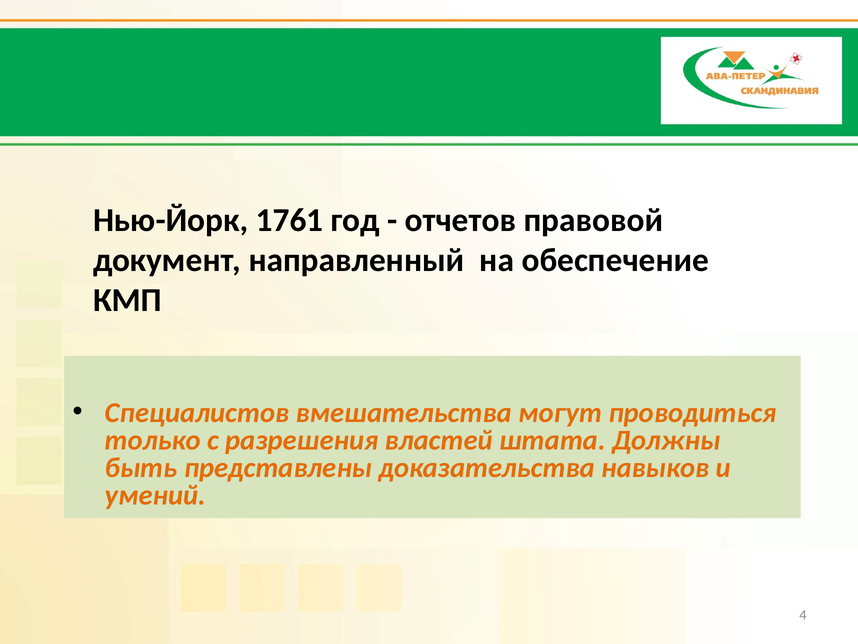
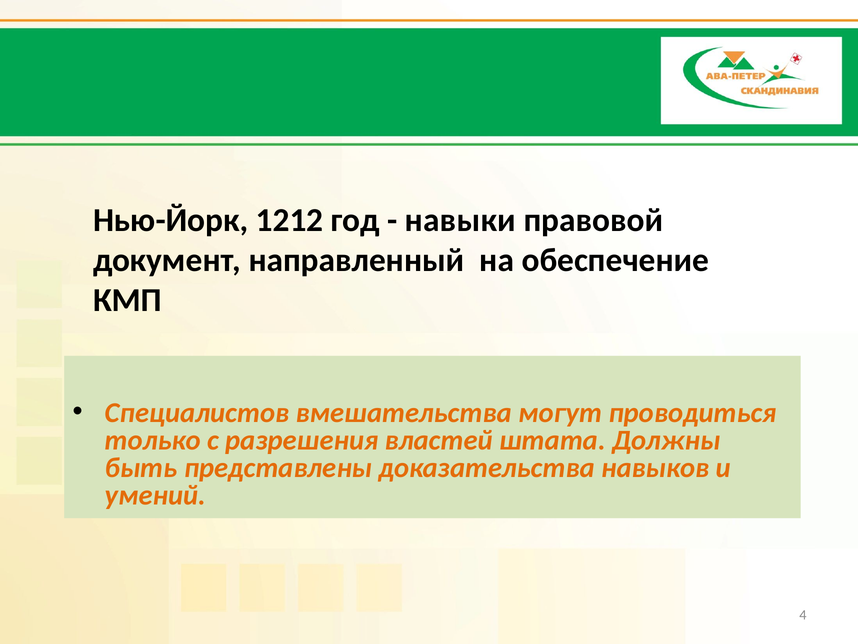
1761: 1761 -> 1212 (290, 220)
отчетов: отчетов -> навыки (460, 220)
